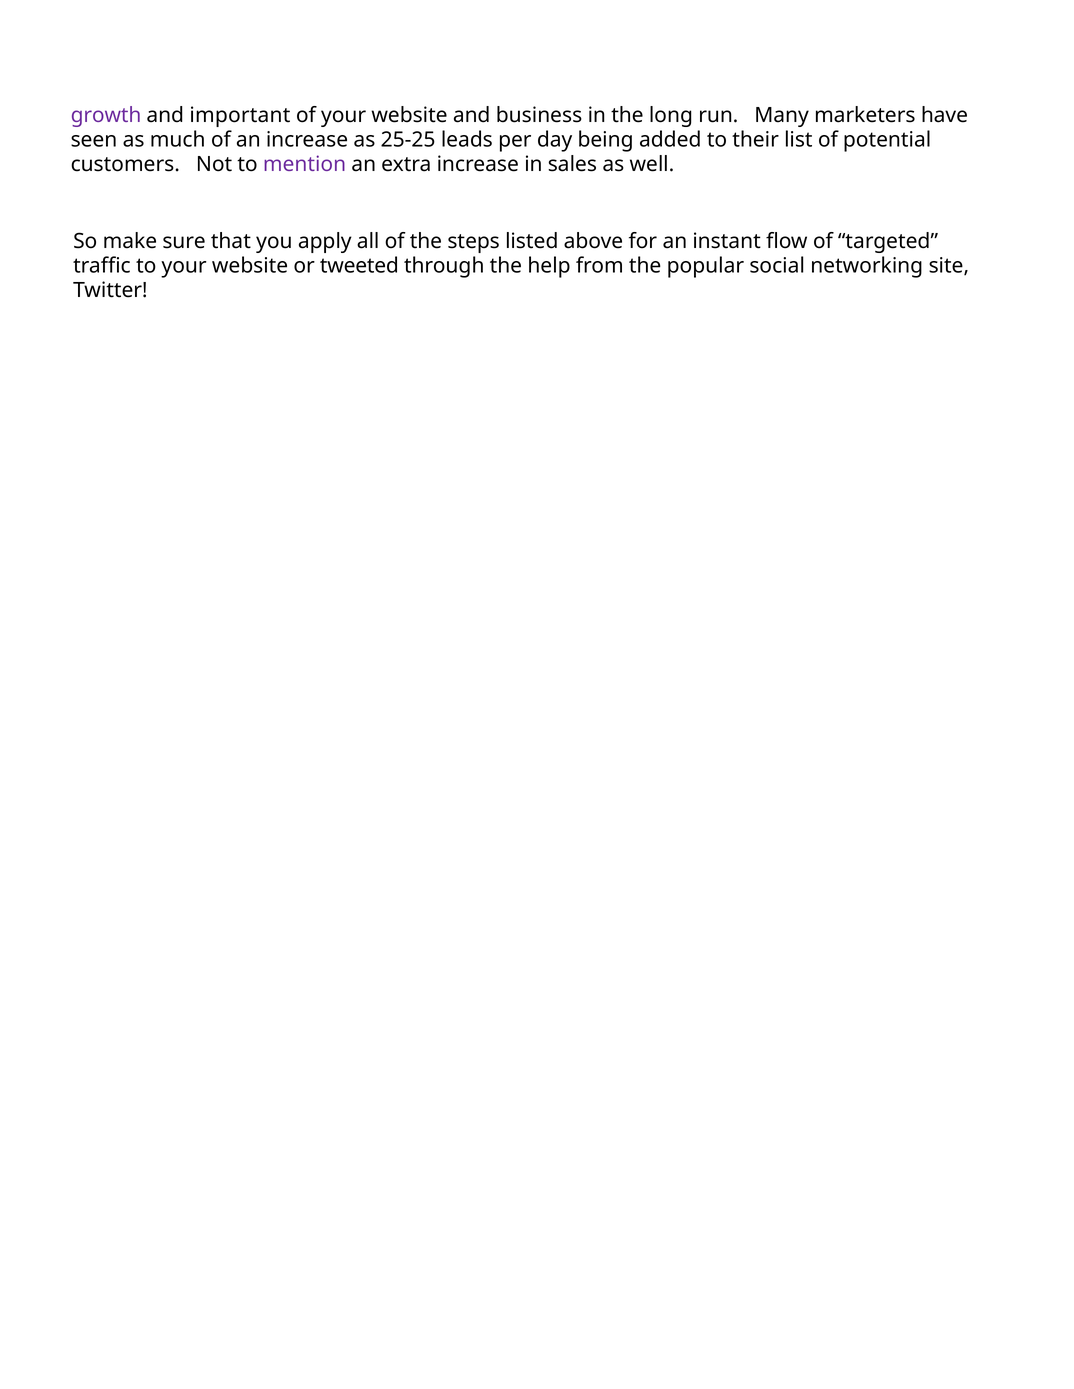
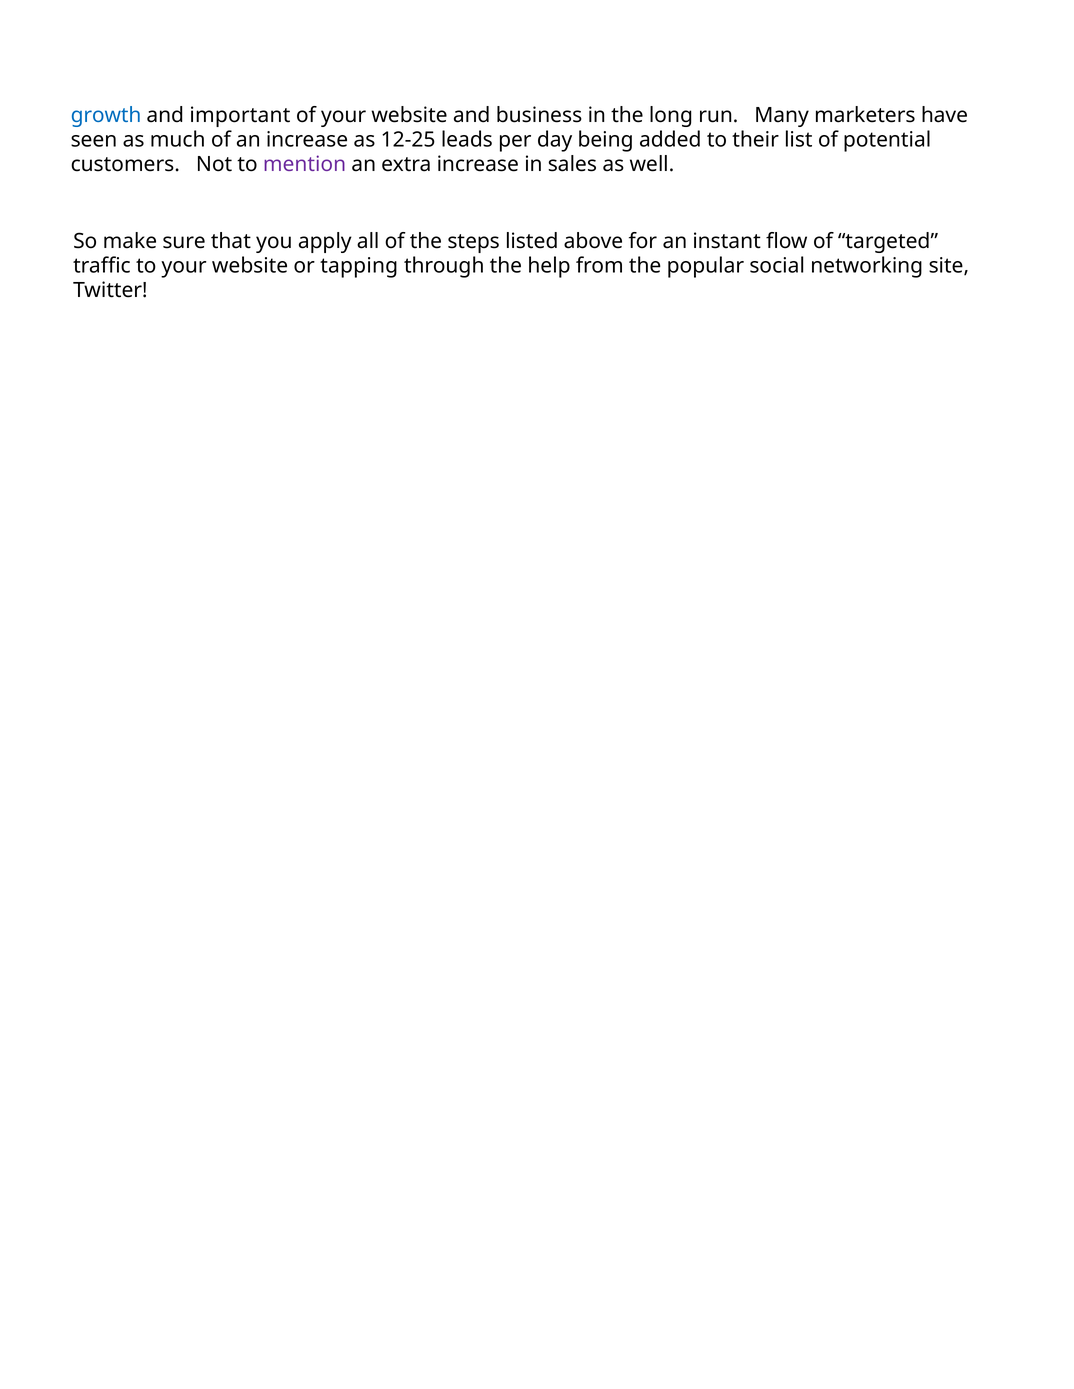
growth colour: purple -> blue (106, 115)
25-25: 25-25 -> 12-25 (408, 140)
tweeted: tweeted -> tapping (359, 266)
